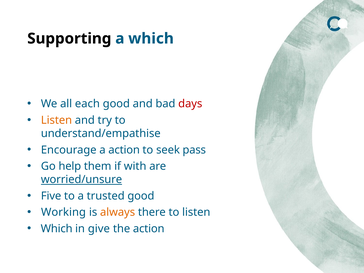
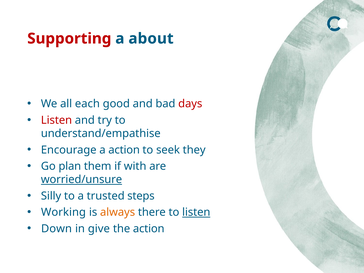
Supporting colour: black -> red (69, 39)
a which: which -> about (151, 39)
Listen colour: orange -> red (56, 120)
pass: pass -> they (194, 150)
help: help -> plan (70, 166)
Five: Five -> Silly (51, 196)
trusted good: good -> steps (141, 196)
listen underline: none -> present (196, 212)
Which: Which -> Down (57, 229)
